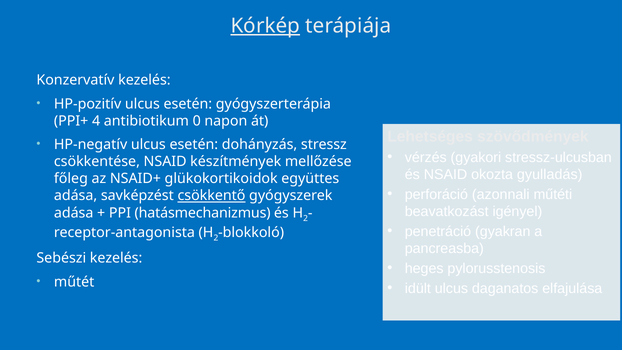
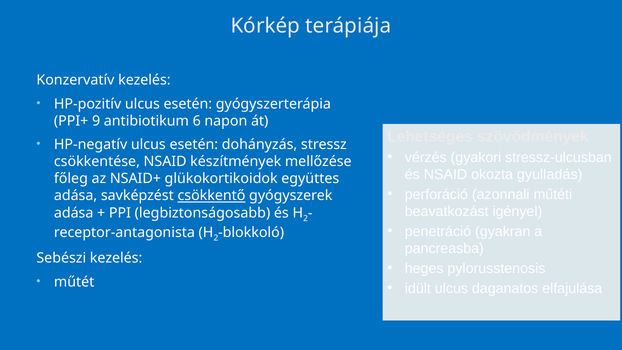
Kórkép underline: present -> none (265, 26)
4: 4 -> 9 (96, 121)
0: 0 -> 6 (197, 121)
hatásmechanizmus: hatásmechanizmus -> legbiztonságosabb (202, 213)
